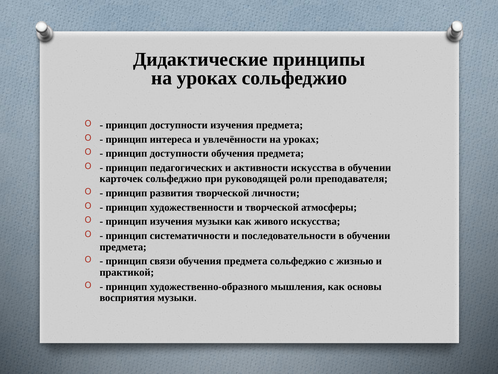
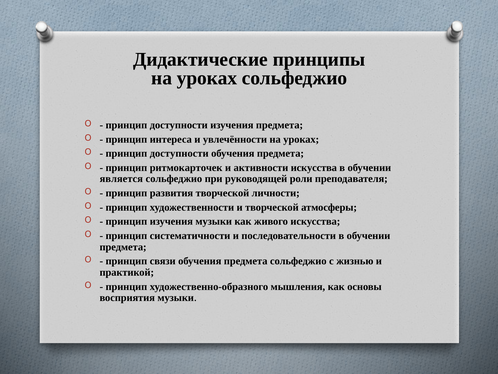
педагогических: педагогических -> ритмокарточек (186, 167)
карточек: карточек -> является (121, 179)
